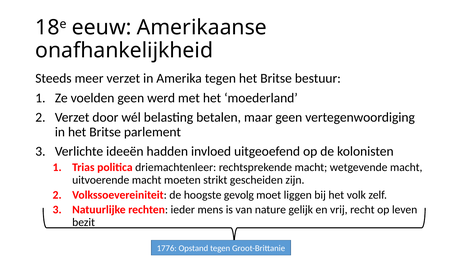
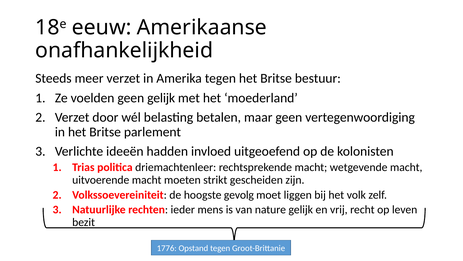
geen werd: werd -> gelijk (161, 98)
